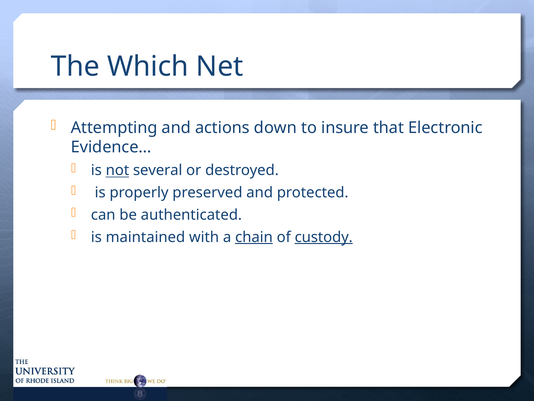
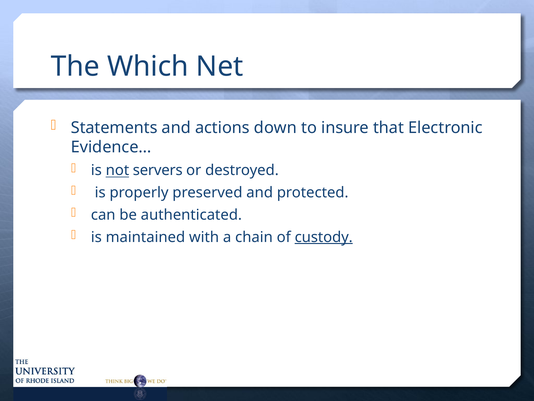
Attempting: Attempting -> Statements (114, 127)
several: several -> servers (158, 170)
chain underline: present -> none (254, 237)
